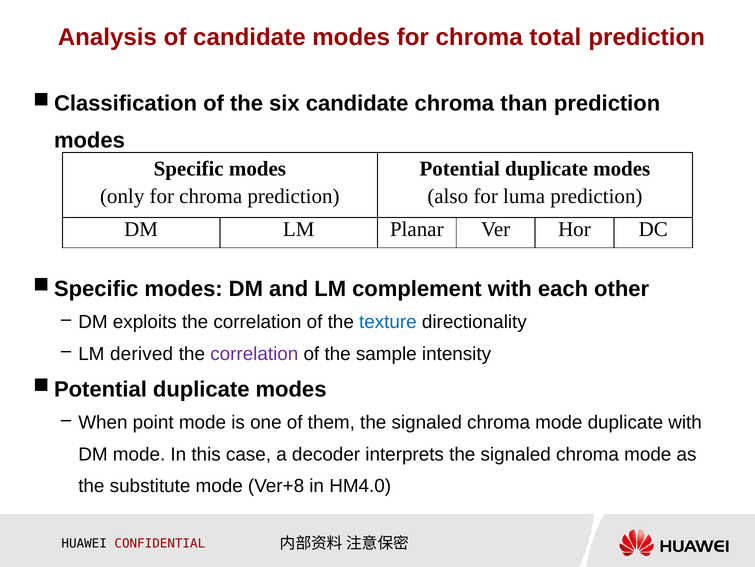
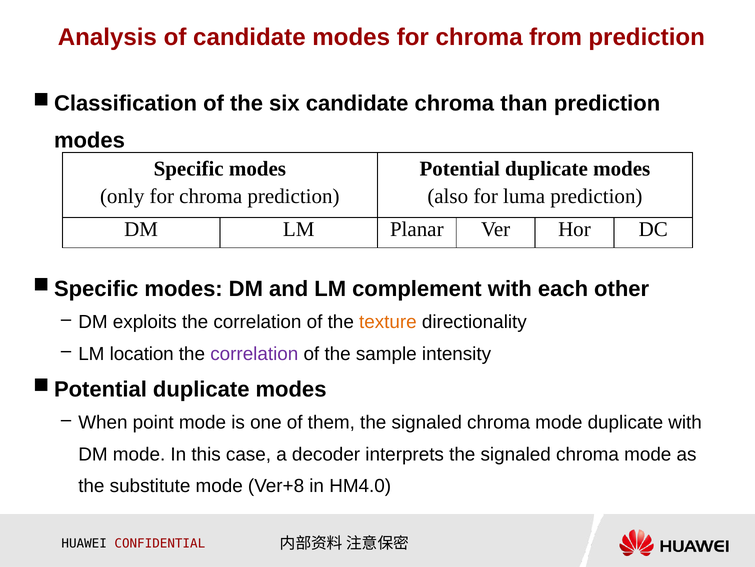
total: total -> from (556, 37)
texture colour: blue -> orange (388, 322)
derived: derived -> location (142, 353)
